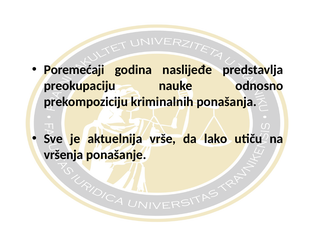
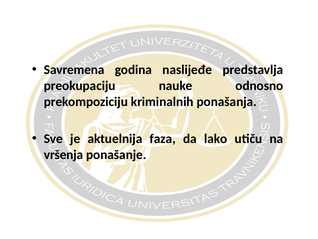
Poremećaji: Poremećaji -> Savremena (74, 70)
vrše: vrše -> faza (163, 139)
